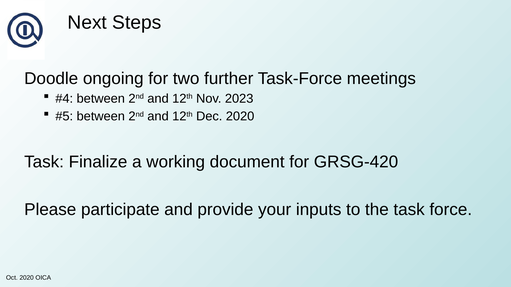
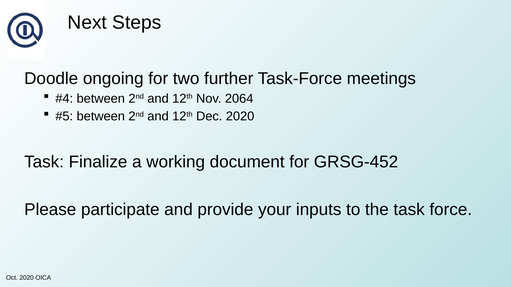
2023: 2023 -> 2064 (239, 99)
GRSG-420: GRSG-420 -> GRSG-452 (356, 162)
